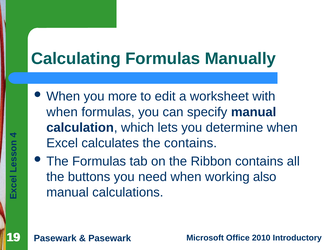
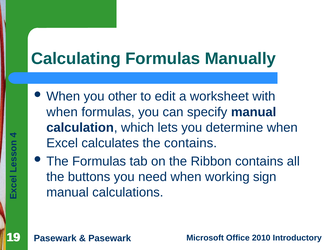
more: more -> other (123, 96)
also: also -> sign (265, 177)
